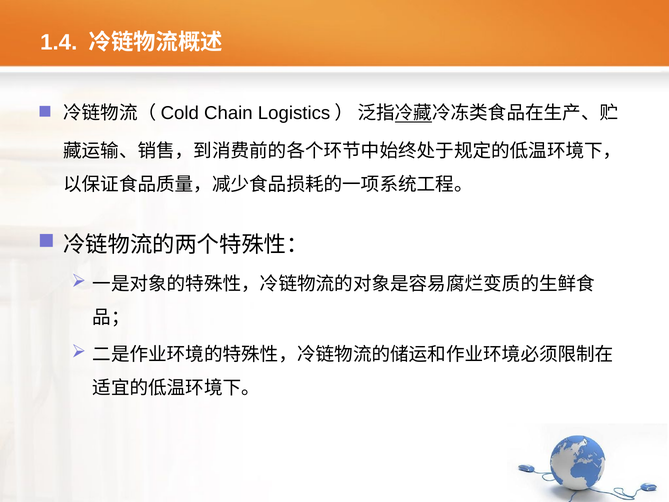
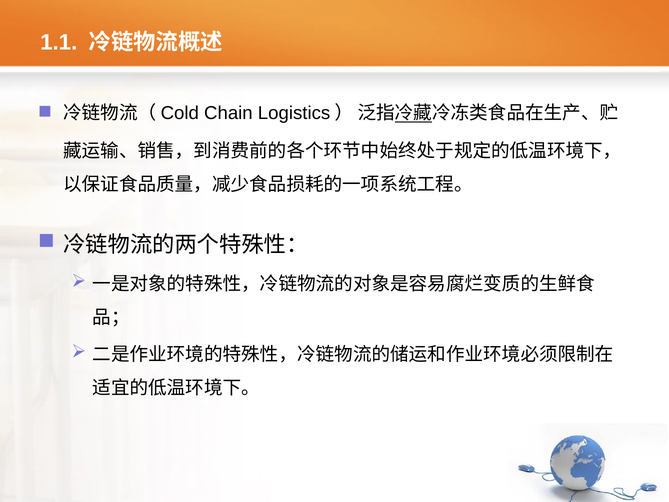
1.4: 1.4 -> 1.1 (59, 42)
